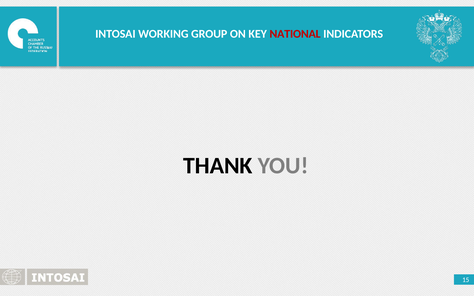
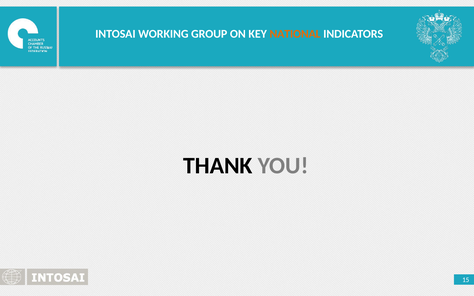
NATIONAL colour: red -> orange (295, 34)
